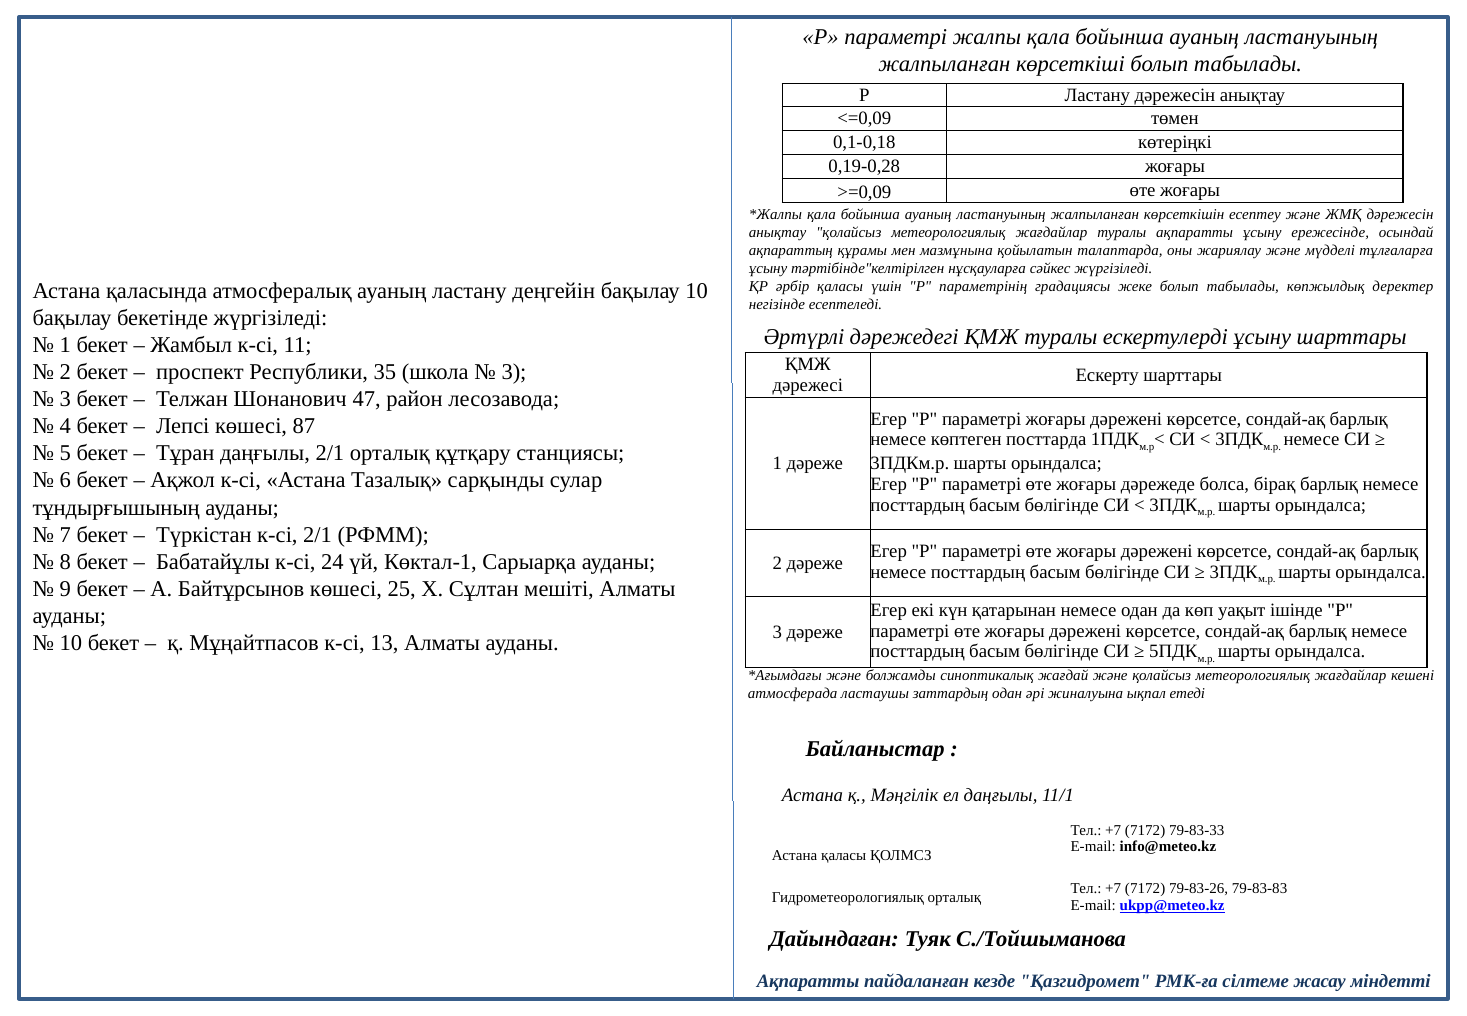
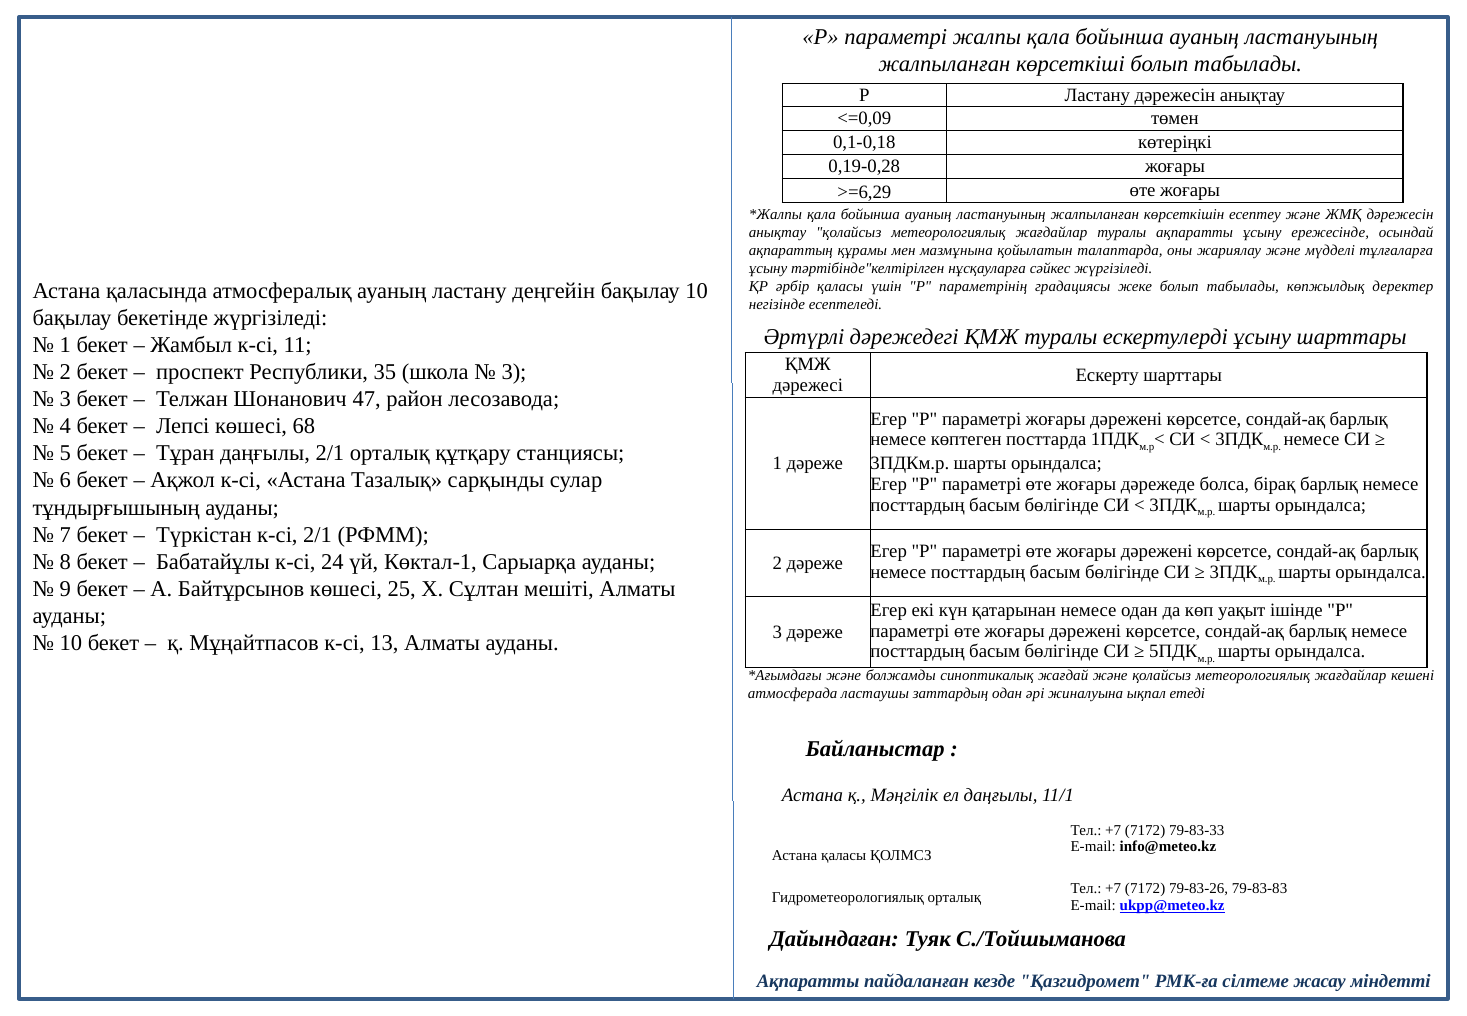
>=0,09: >=0,09 -> >=6,29 (864, 192)
87: 87 -> 68 (304, 426)
